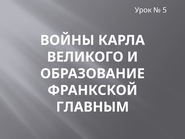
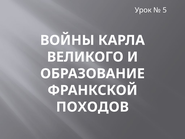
ГЛАВНЫМ: ГЛАВНЫМ -> ПОХОДОВ (92, 107)
